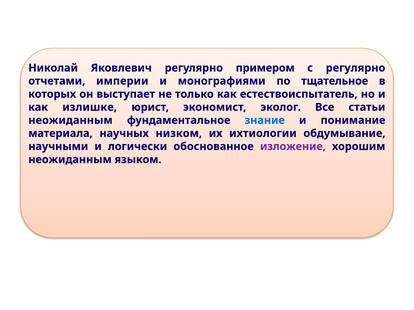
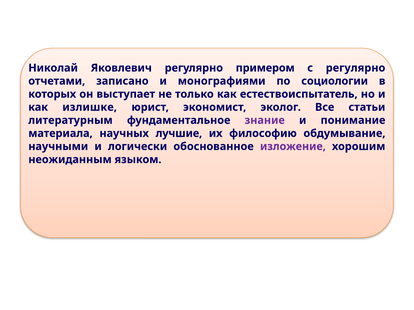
империи: империи -> записано (122, 81)
тщательное: тщательное -> социологии (335, 81)
неожиданным: неожиданным -> литературным (70, 120)
знание colour: blue -> purple (265, 120)
низком: низком -> лучшие (179, 134)
ихтиологии: ихтиологии -> философию (263, 134)
